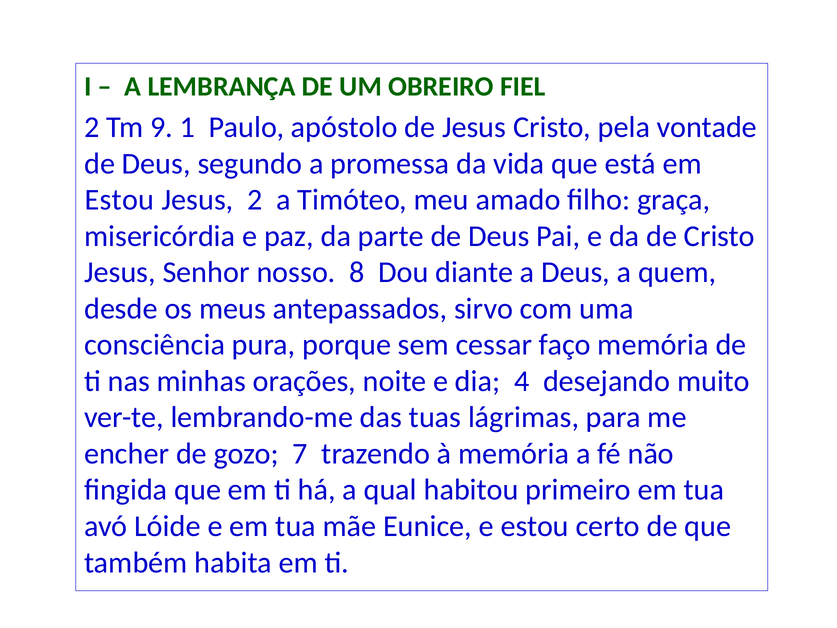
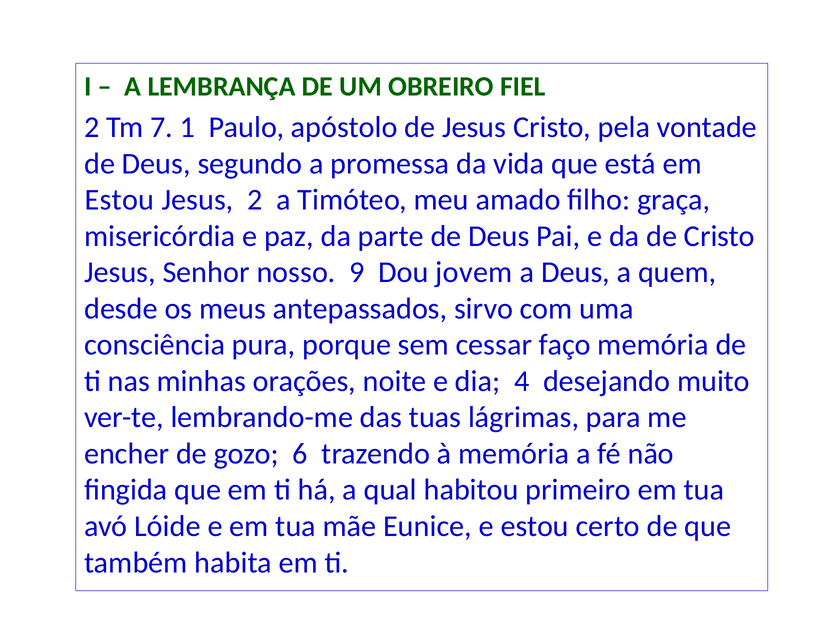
9: 9 -> 7 (162, 127)
8: 8 -> 9 (357, 272)
diante: diante -> jovem (474, 272)
7: 7 -> 6 (300, 454)
